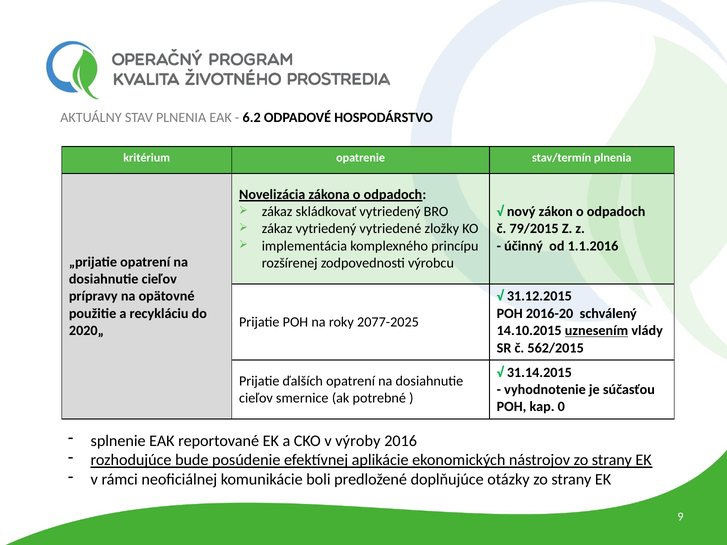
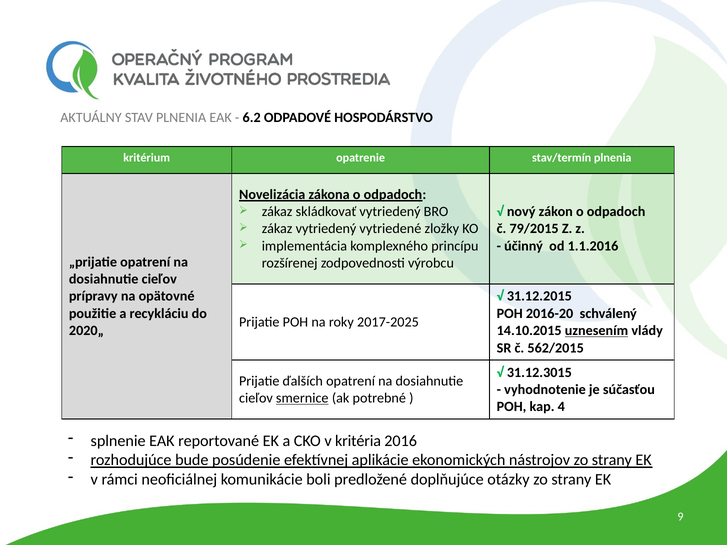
2077-2025: 2077-2025 -> 2017-2025 (388, 322)
31.14.2015: 31.14.2015 -> 31.12.3015 (539, 373)
smernice underline: none -> present (302, 398)
0: 0 -> 4 (561, 407)
výroby: výroby -> kritéria (358, 441)
